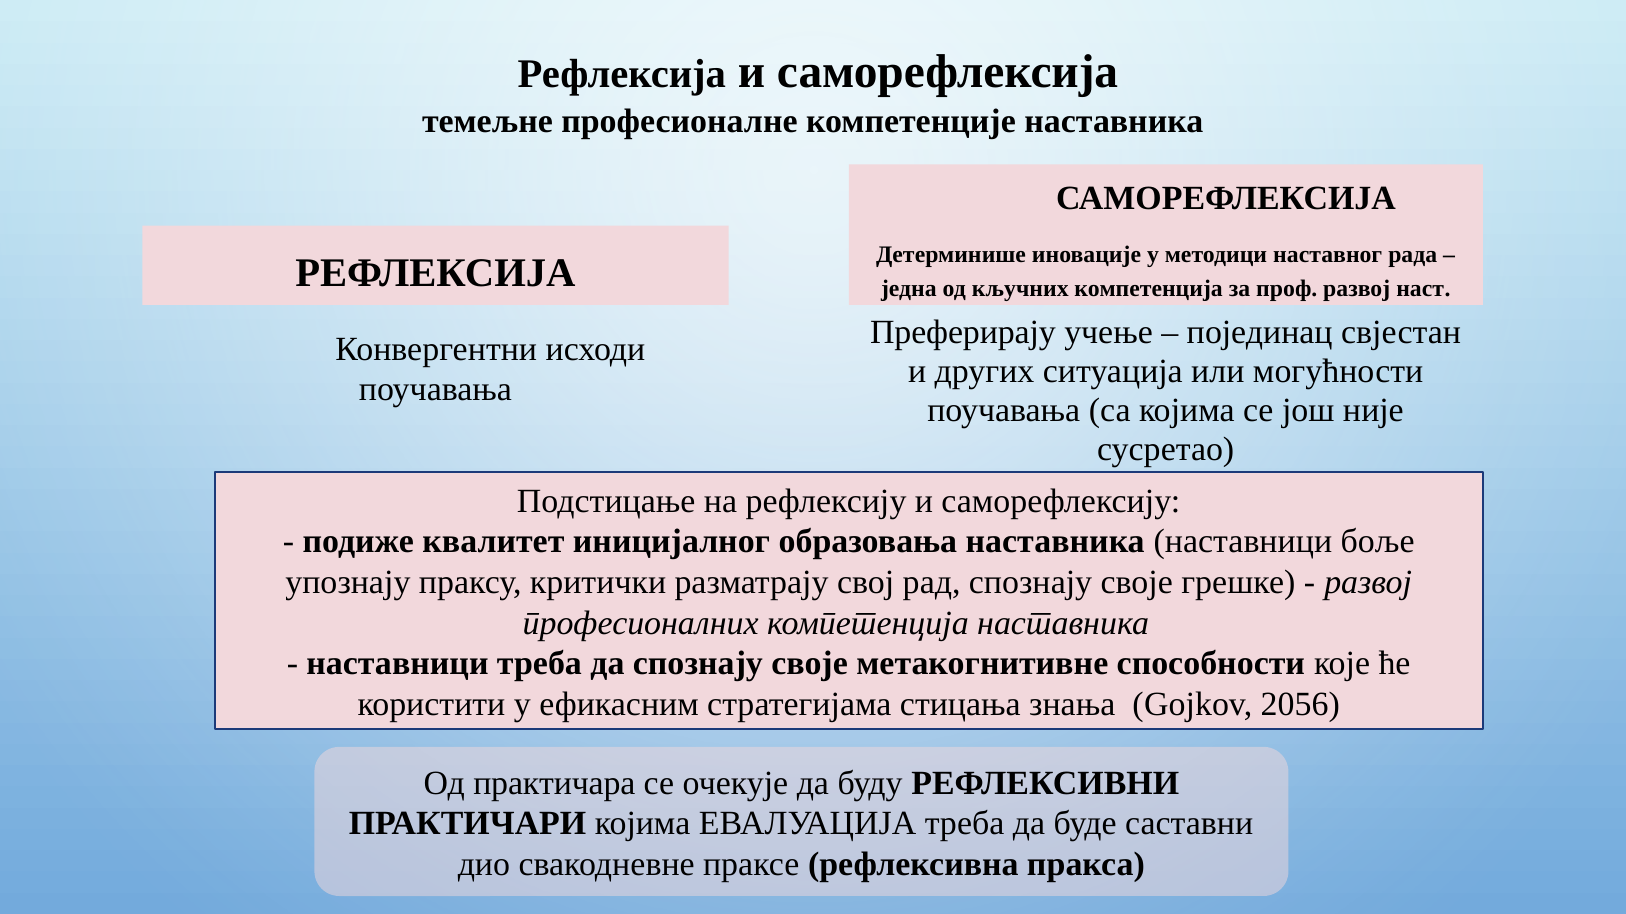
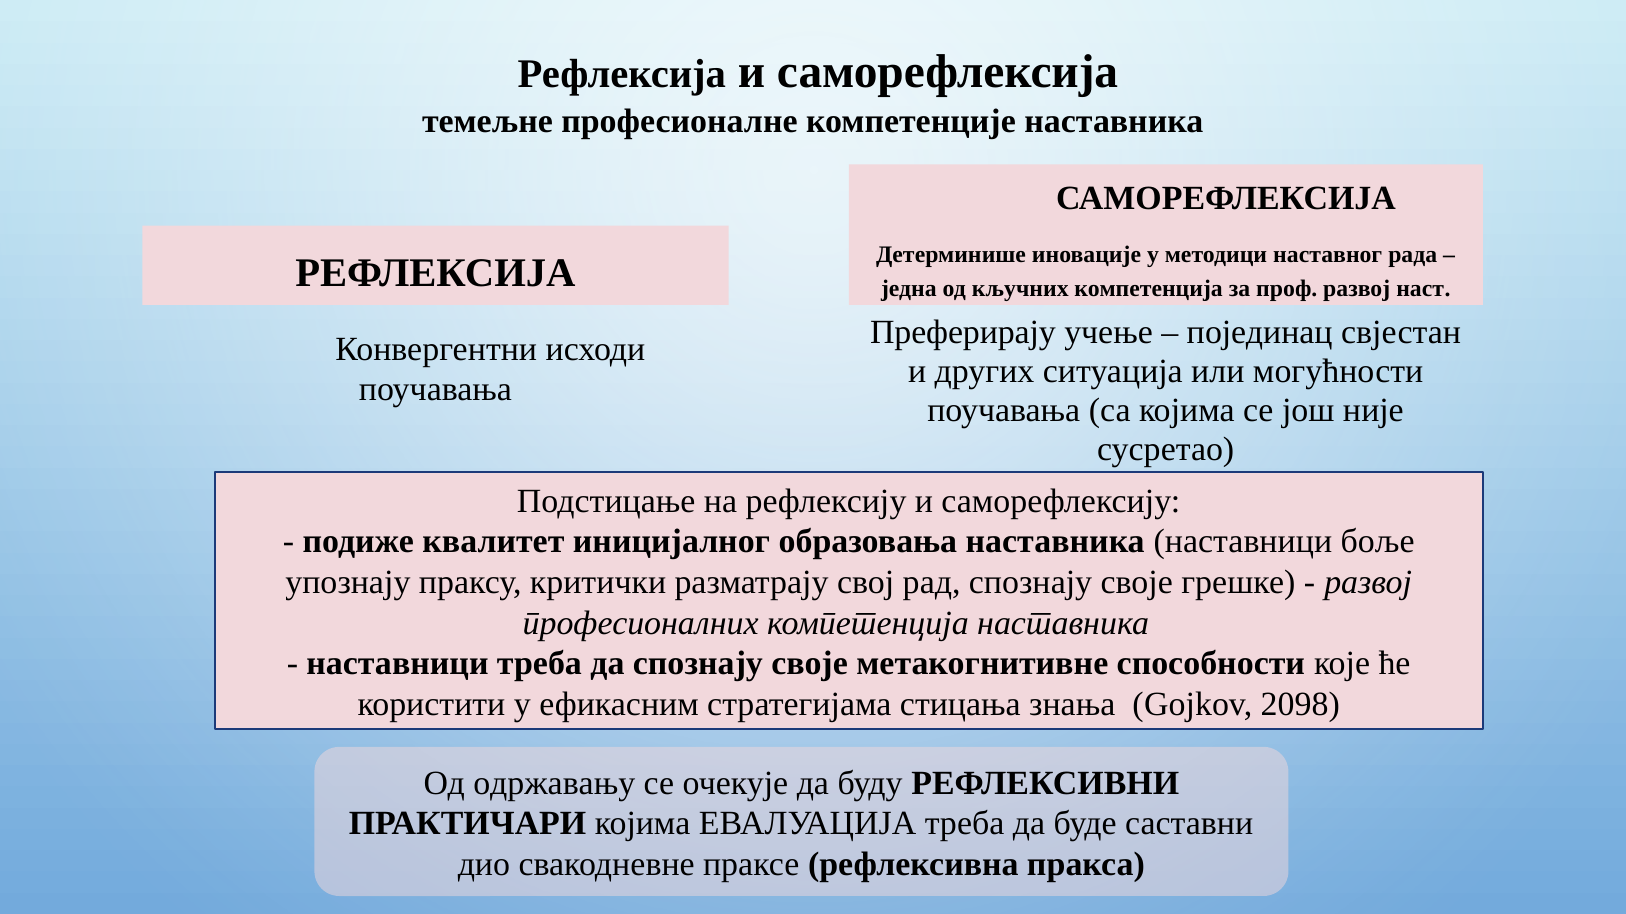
2056: 2056 -> 2098 (1300, 705)
практичара: практичара -> одржавању (554, 784)
